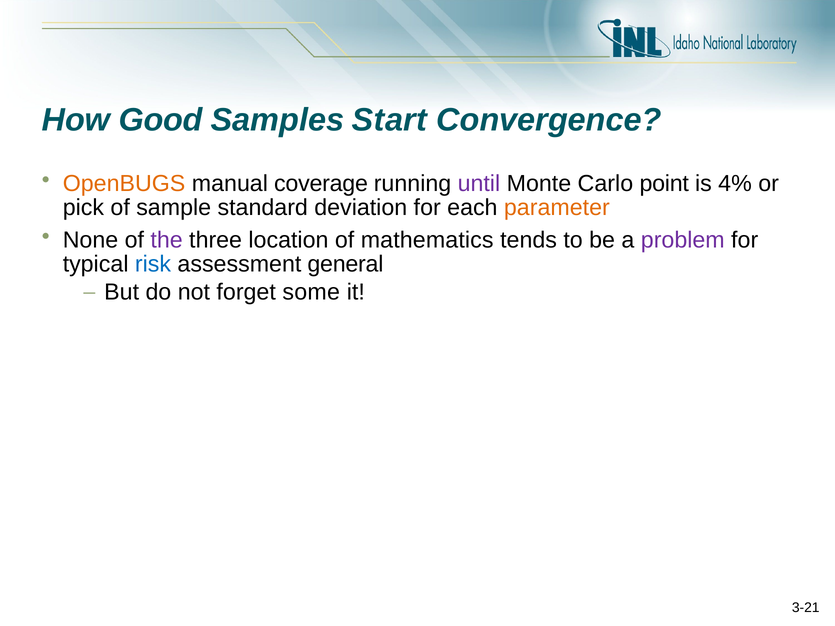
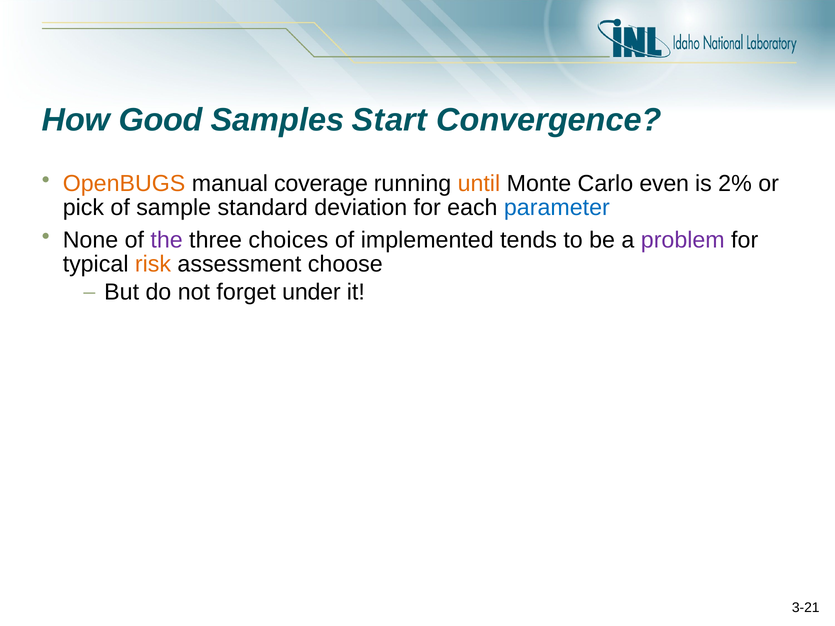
until colour: purple -> orange (479, 184)
point: point -> even (664, 184)
4%: 4% -> 2% (735, 184)
parameter colour: orange -> blue (557, 207)
location: location -> choices (288, 240)
mathematics: mathematics -> implemented (427, 240)
risk colour: blue -> orange (153, 264)
general: general -> choose (345, 264)
some: some -> under (311, 292)
